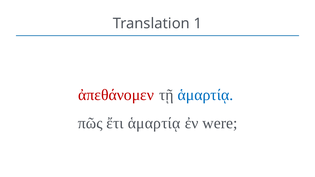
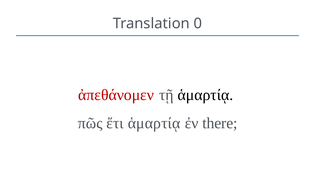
1: 1 -> 0 (198, 23)
ἁμαρτίᾳ colour: blue -> black (205, 95)
were: were -> there (220, 123)
